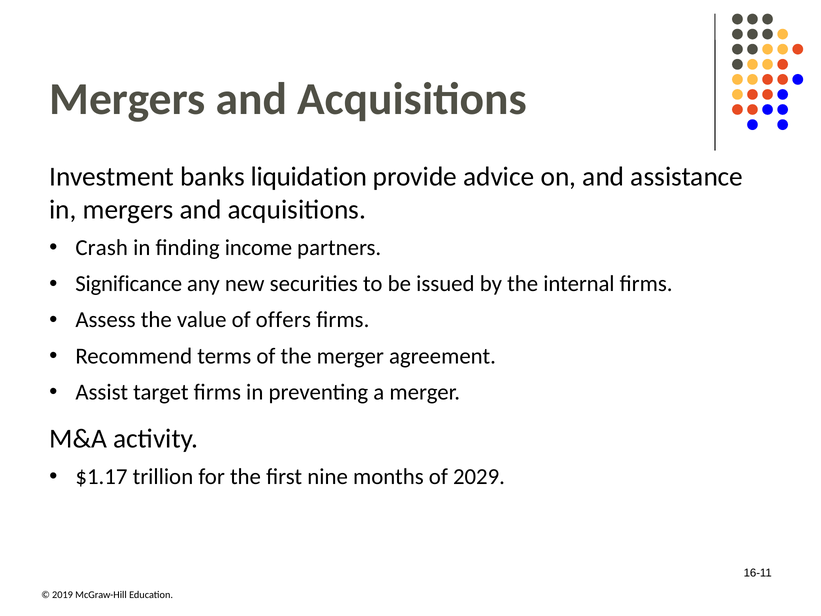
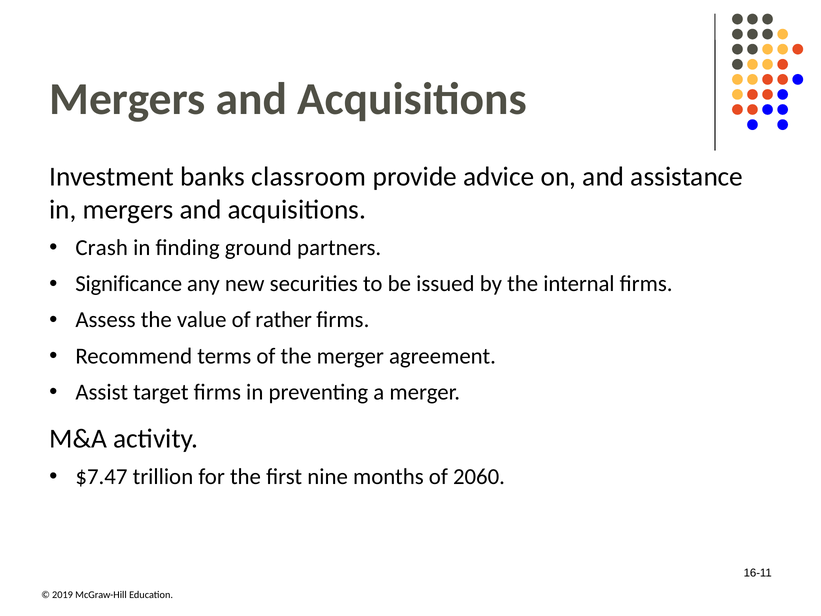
liquidation: liquidation -> classroom (309, 177)
income: income -> ground (258, 248)
offers: offers -> rather (284, 320)
$1.17: $1.17 -> $7.47 (101, 477)
2029: 2029 -> 2060 (479, 477)
